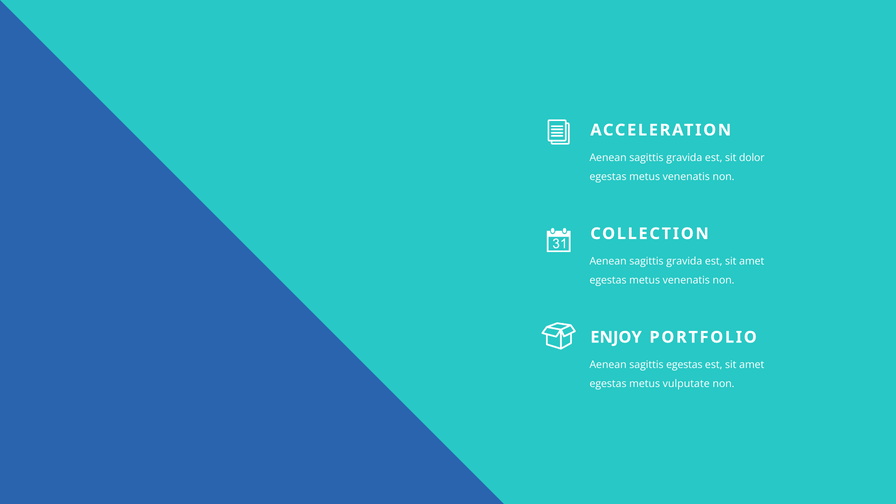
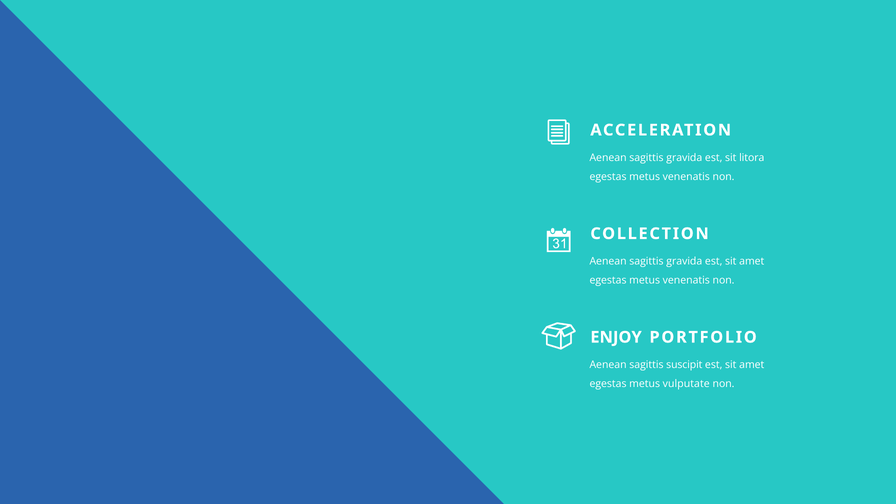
dolor: dolor -> litora (752, 158)
sagittis egestas: egestas -> suscipit (684, 365)
